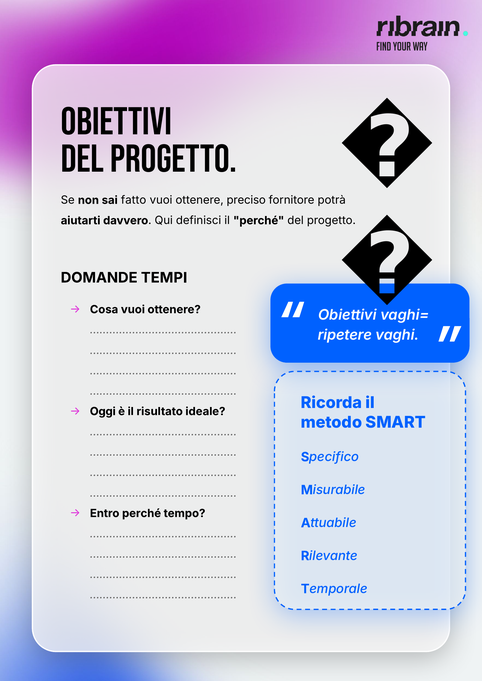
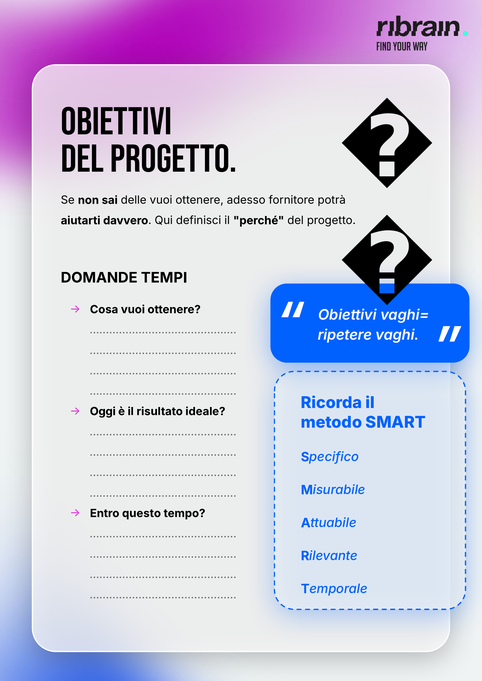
fatto: fatto -> delle (134, 200)
preciso: preciso -> adesso (246, 200)
Entro perché: perché -> questo (142, 514)
